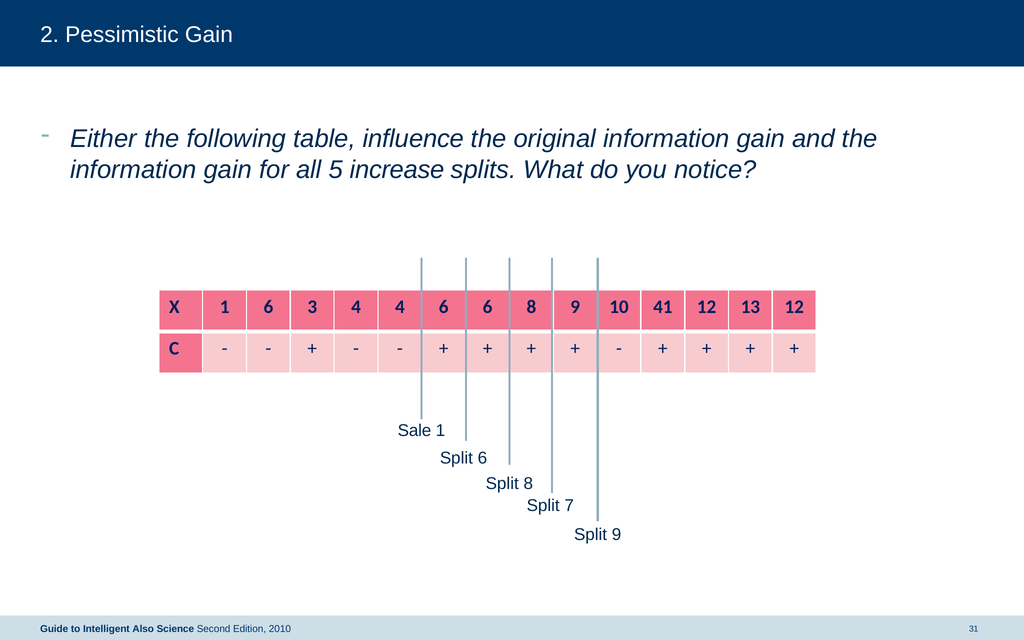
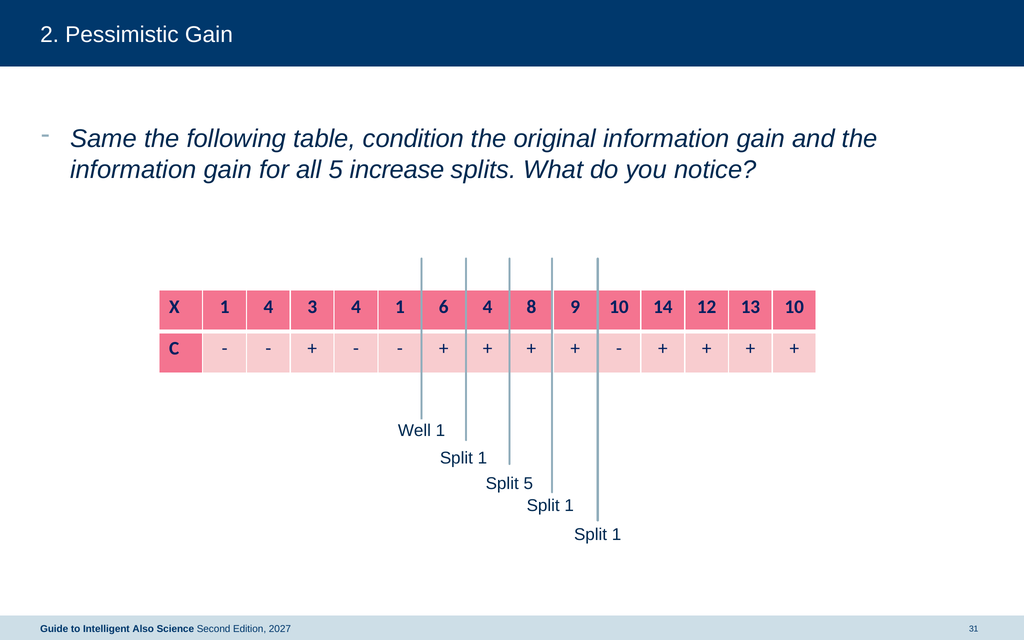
Either: Either -> Same (104, 139)
influence: influence -> condition (413, 139)
1 6: 6 -> 4 (268, 307)
4 4: 4 -> 1 (400, 307)
6 6: 6 -> 4 (488, 307)
41: 41 -> 14 (663, 307)
13 12: 12 -> 10 (794, 307)
Sale: Sale -> Well (414, 431)
6: 6 -> 1 (482, 458)
Split 8: 8 -> 5 (528, 484)
7: 7 -> 1 (569, 506)
9: 9 -> 1 (617, 535)
2010: 2010 -> 2027 (280, 629)
